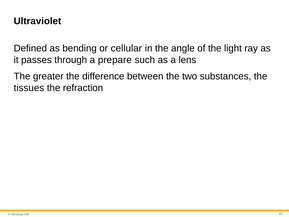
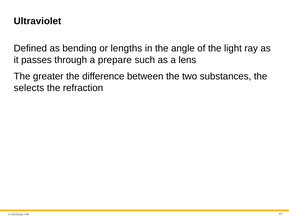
cellular: cellular -> lengths (126, 48)
tissues: tissues -> selects (29, 88)
